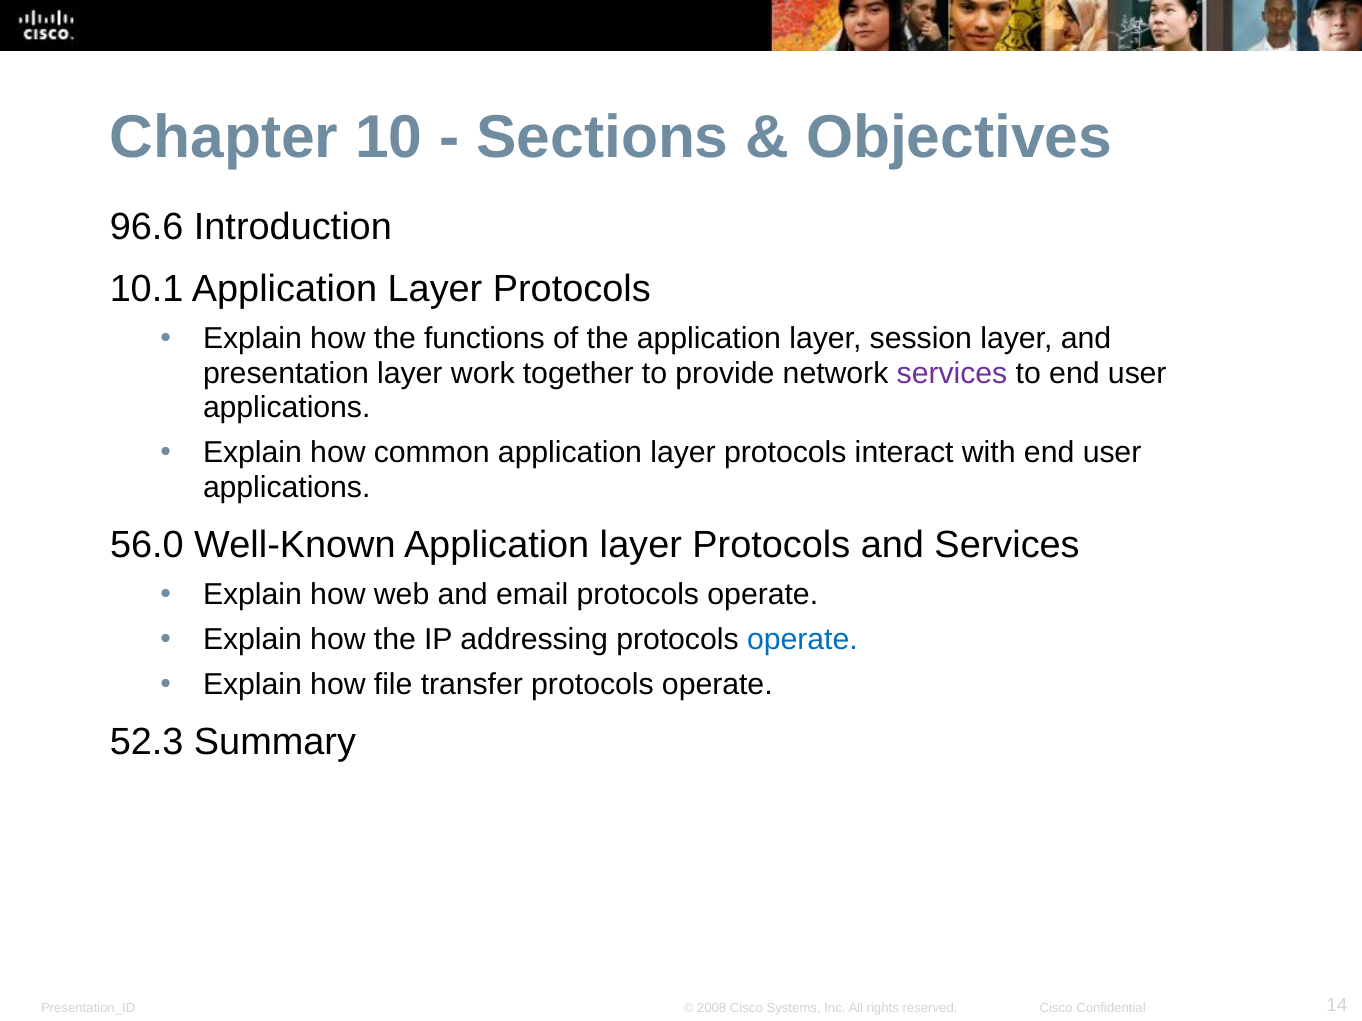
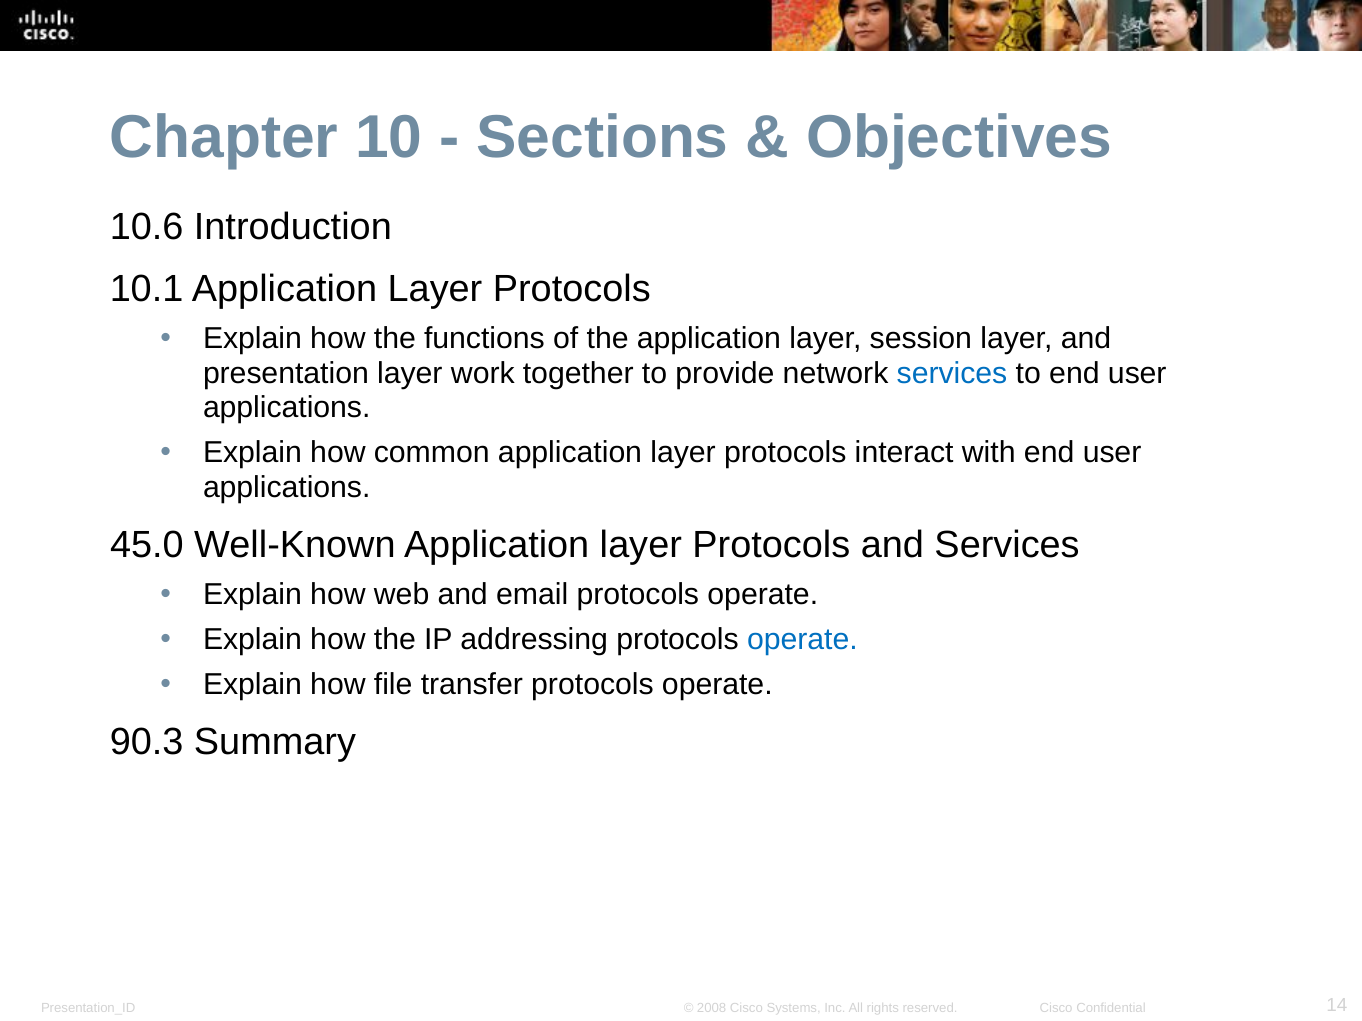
96.6: 96.6 -> 10.6 (147, 227)
services colour: purple -> blue (952, 373)
56.0: 56.0 -> 45.0 (147, 545)
52.3: 52.3 -> 90.3 (147, 743)
